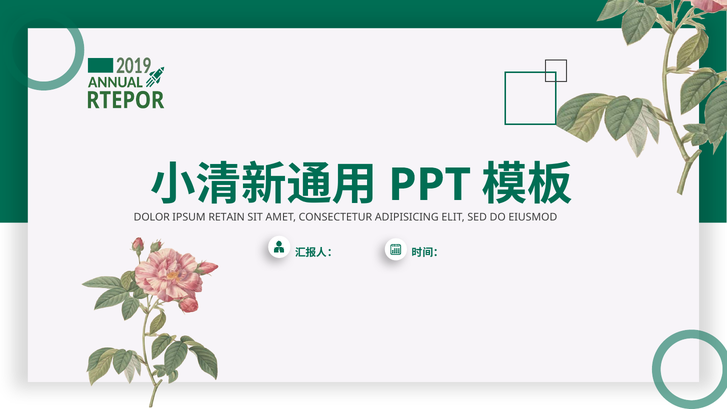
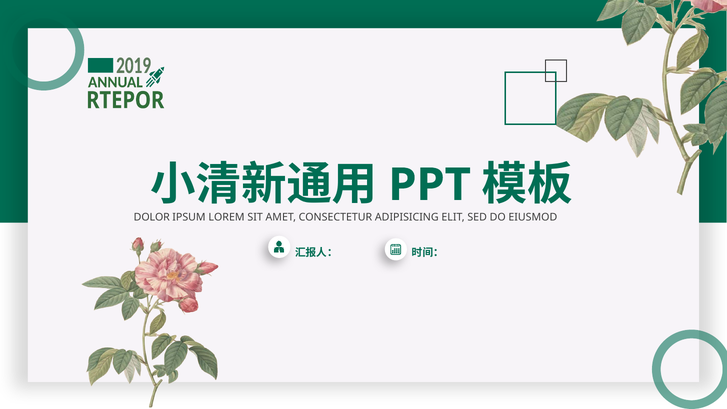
RETAIN: RETAIN -> LOREM (226, 217)
